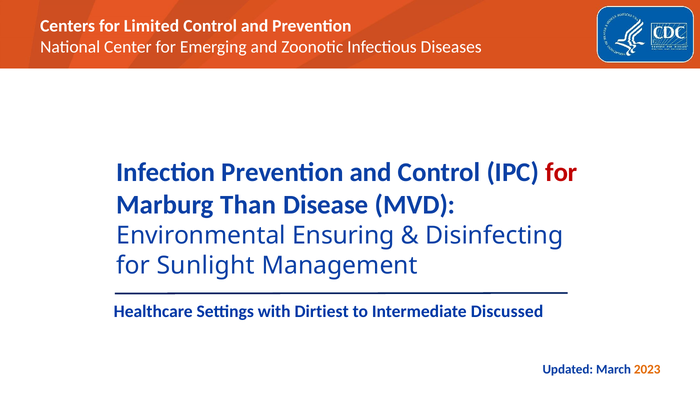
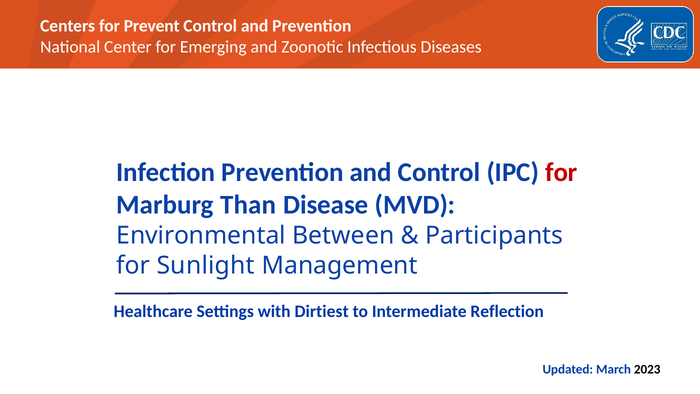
Limited: Limited -> Prevent (152, 26)
Ensuring: Ensuring -> Between (343, 236)
Disinfecting: Disinfecting -> Participants (494, 236)
Discussed: Discussed -> Reflection (507, 311)
2023 colour: orange -> black (647, 369)
